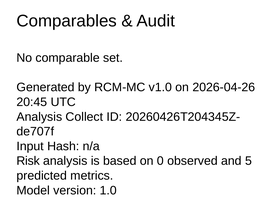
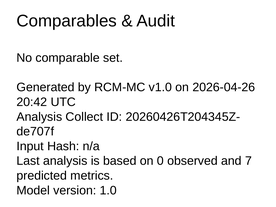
20:45: 20:45 -> 20:42 (32, 102)
Risk: Risk -> Last (28, 161)
5: 5 -> 7 (248, 161)
